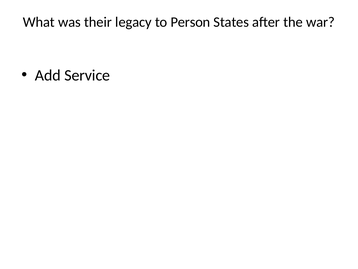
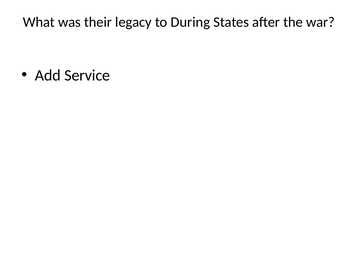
Person: Person -> During (190, 22)
